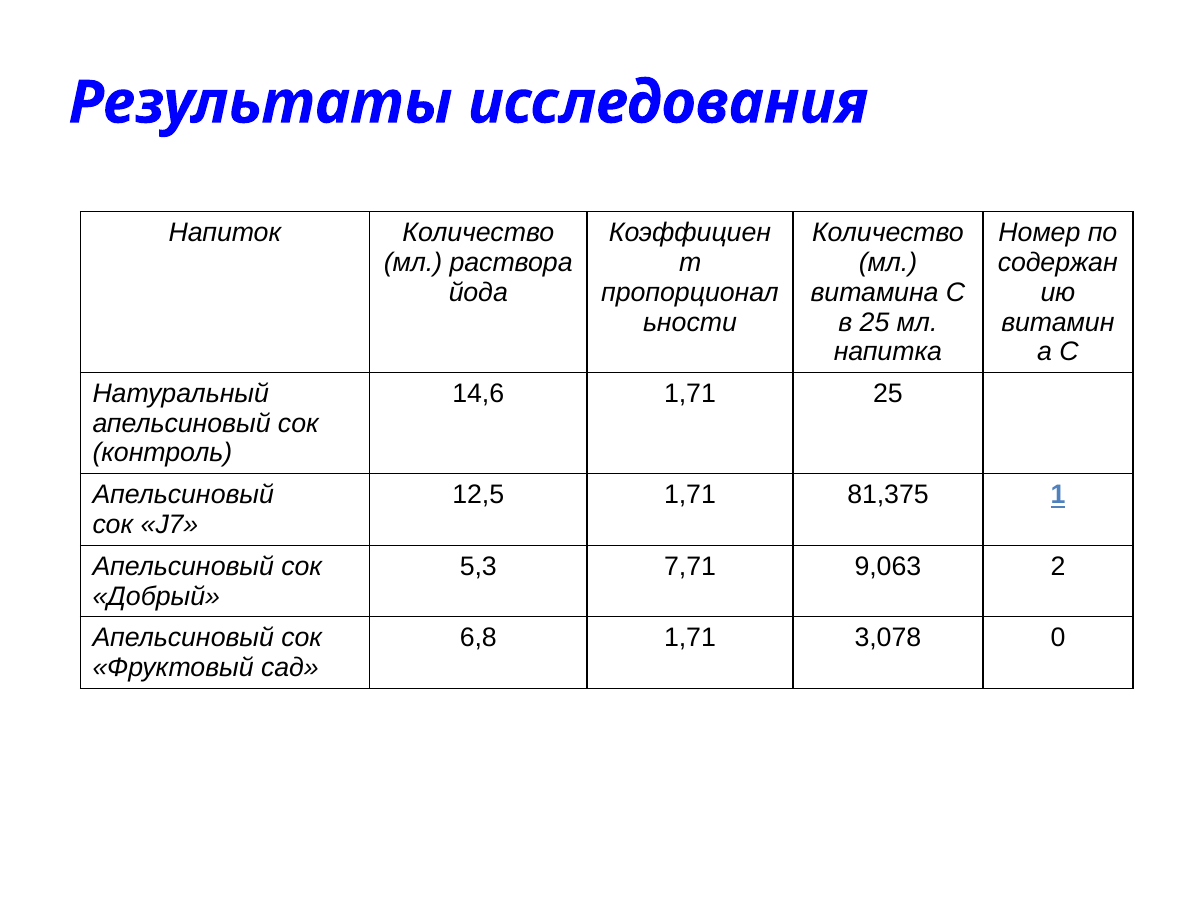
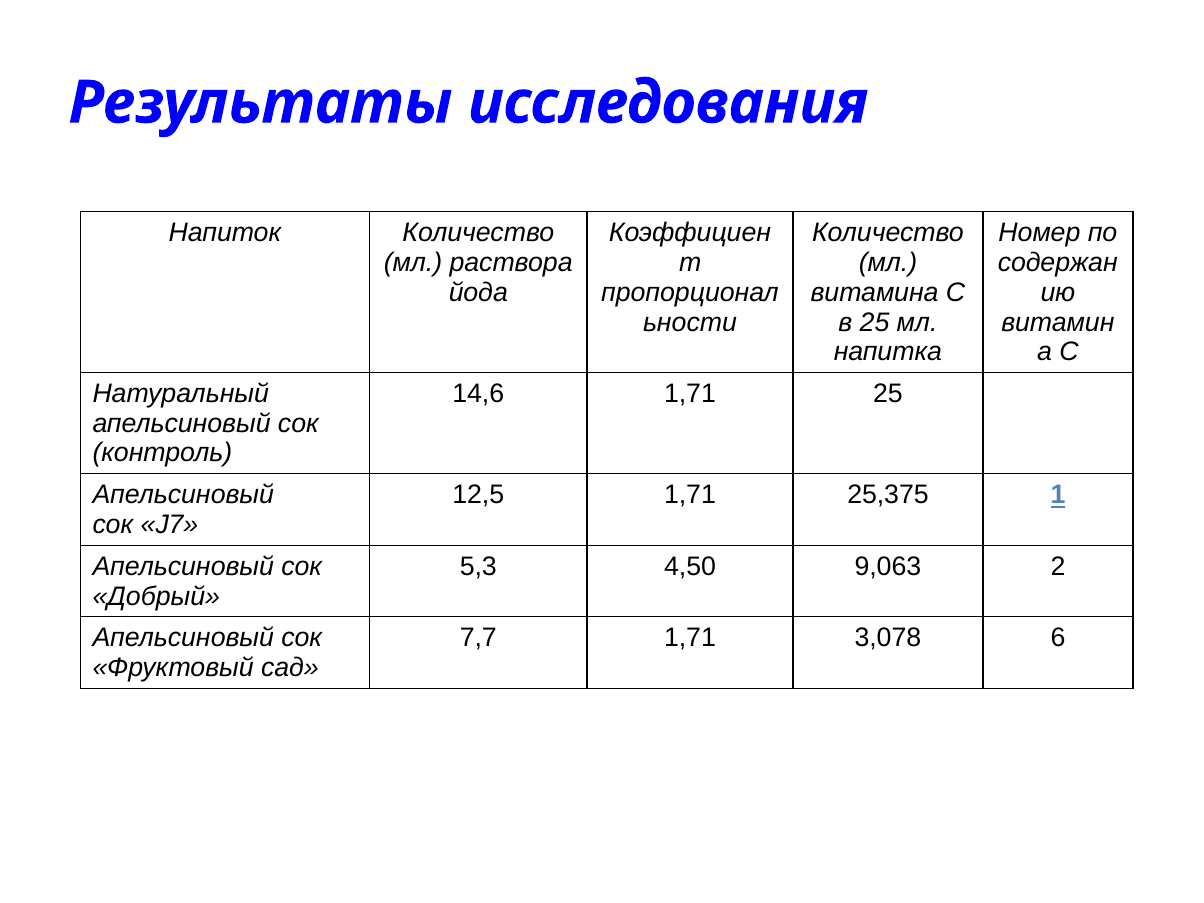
81,375: 81,375 -> 25,375 (888, 495)
7,71: 7,71 -> 4,50 (690, 566)
6,8: 6,8 -> 7,7 (478, 638)
0: 0 -> 6 (1058, 638)
